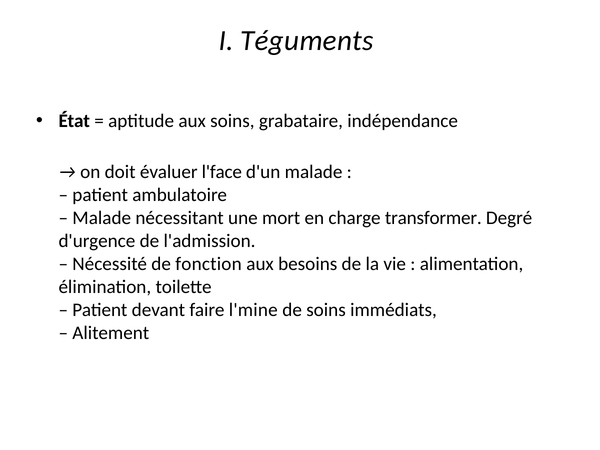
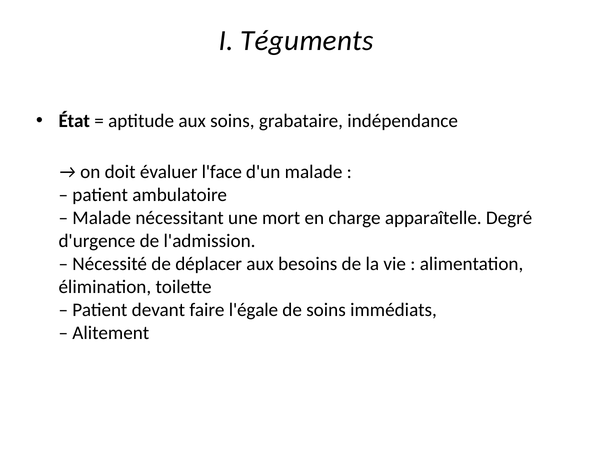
transformer: transformer -> apparaîtelle (433, 218)
fonction: fonction -> déplacer (209, 264)
l'mine: l'mine -> l'égale (253, 310)
